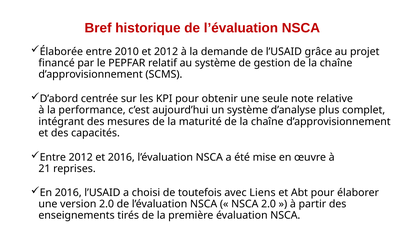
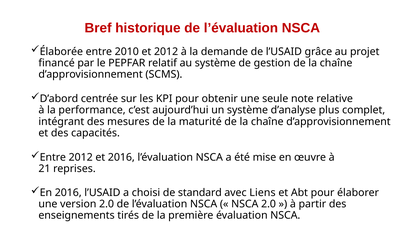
toutefois: toutefois -> standard (200, 193)
